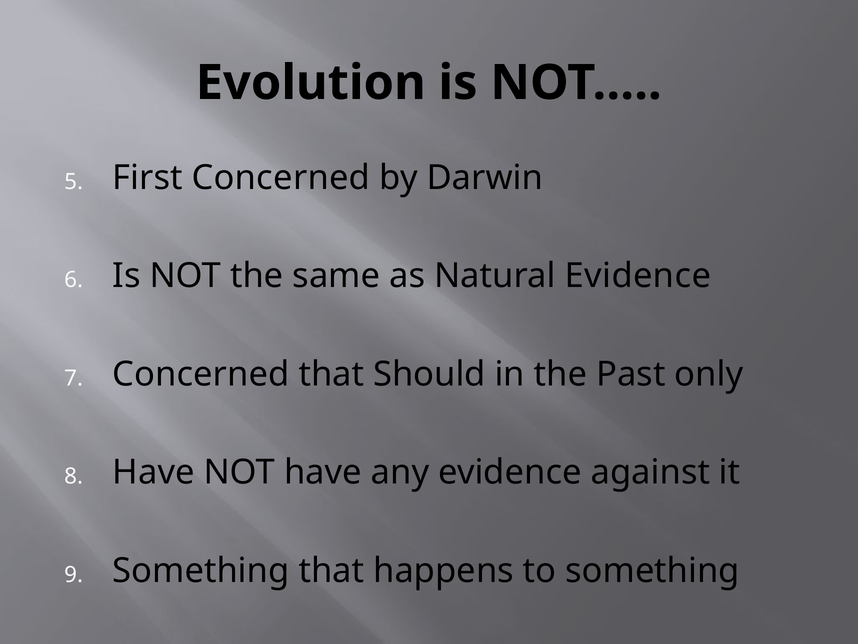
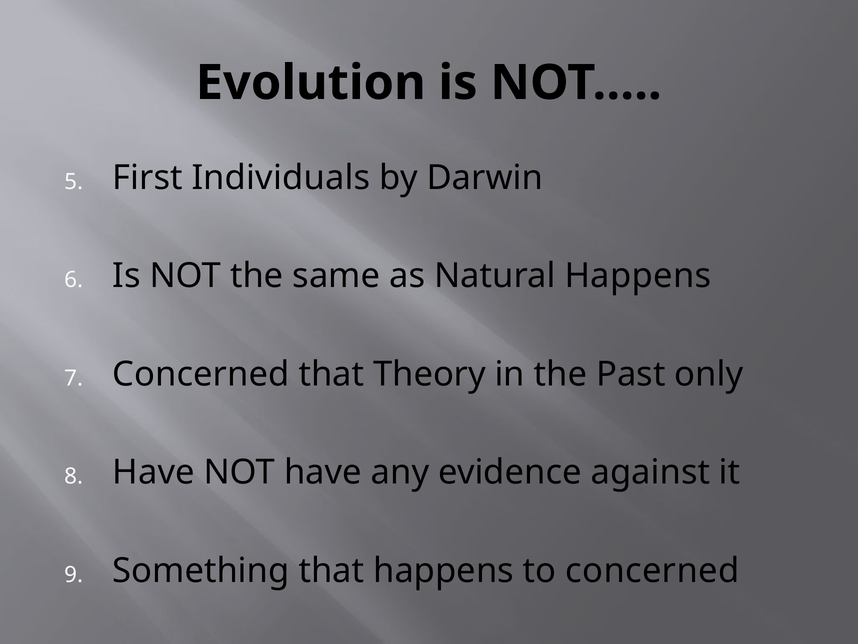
First Concerned: Concerned -> Individuals (281, 178)
Natural Evidence: Evidence -> Happens (638, 276)
Should: Should -> Theory (429, 374)
to something: something -> concerned (652, 570)
